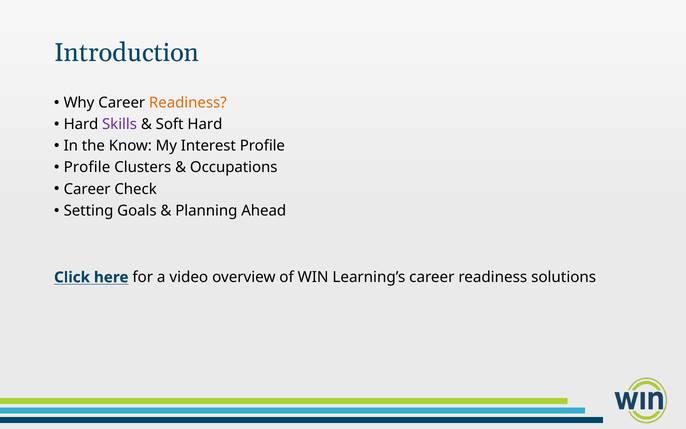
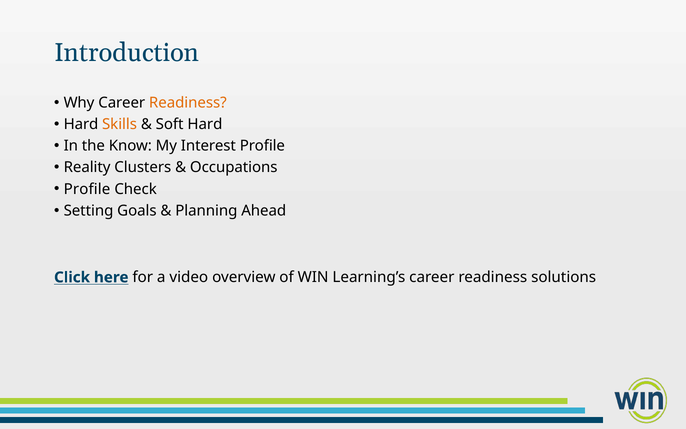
Skills colour: purple -> orange (120, 124)
Profile: Profile -> Reality (87, 167)
Career: Career -> Profile (87, 189)
